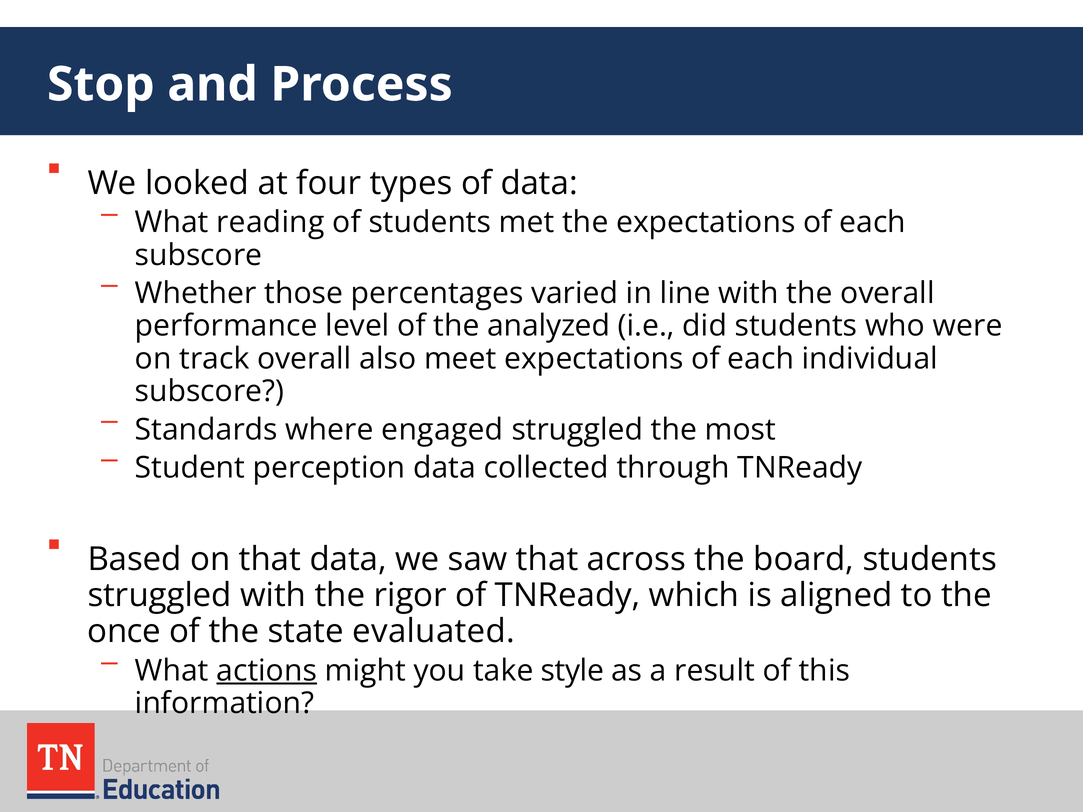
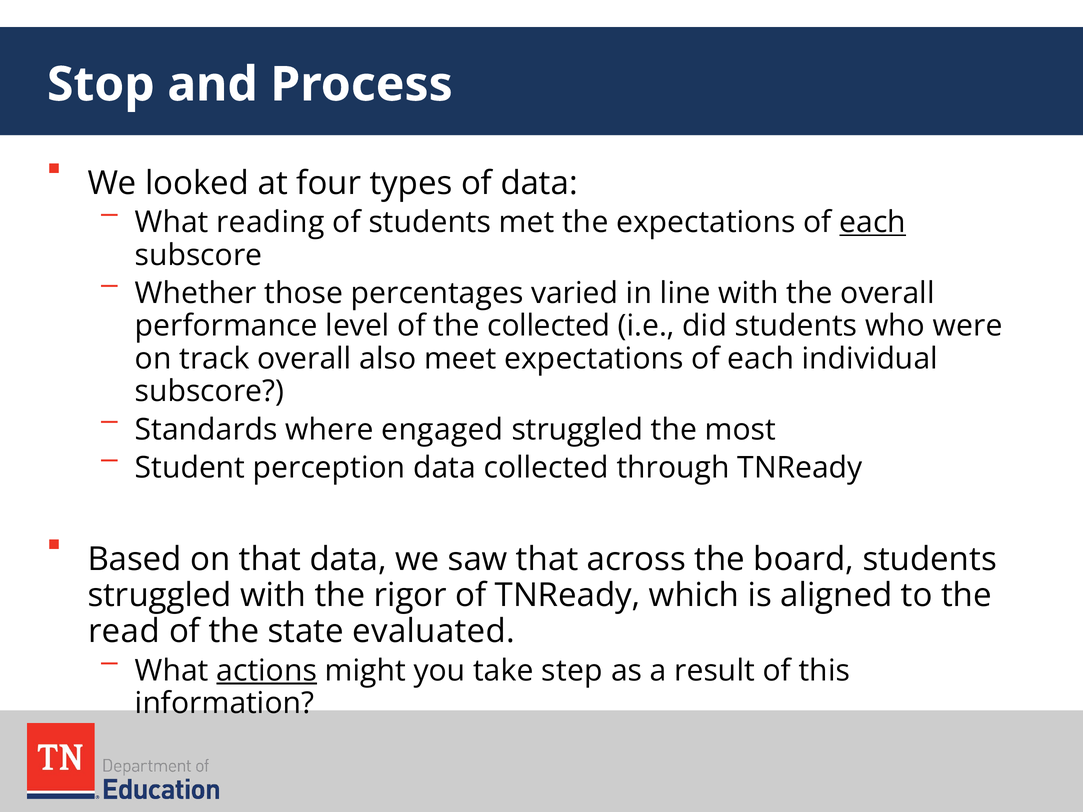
each underline: none -> present (873, 222)
the analyzed: analyzed -> collected (549, 326)
once: once -> read (124, 632)
style: style -> step (572, 671)
